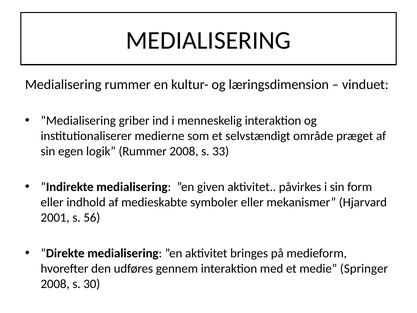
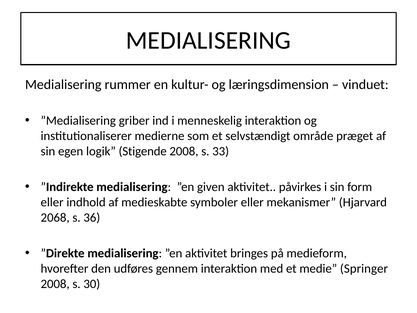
logik Rummer: Rummer -> Stigende (143, 151)
2001: 2001 -> 2068 (55, 217)
56: 56 -> 36 (92, 217)
